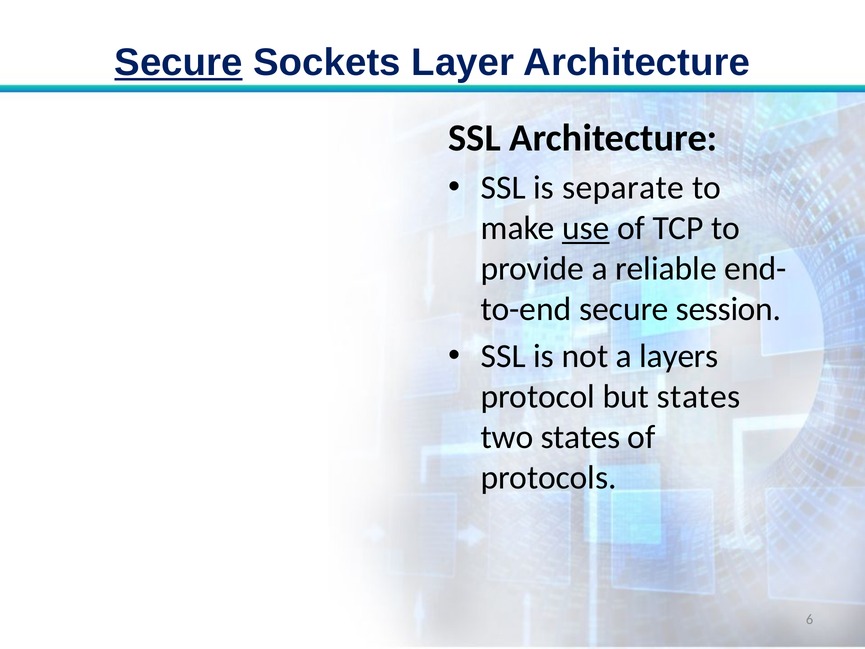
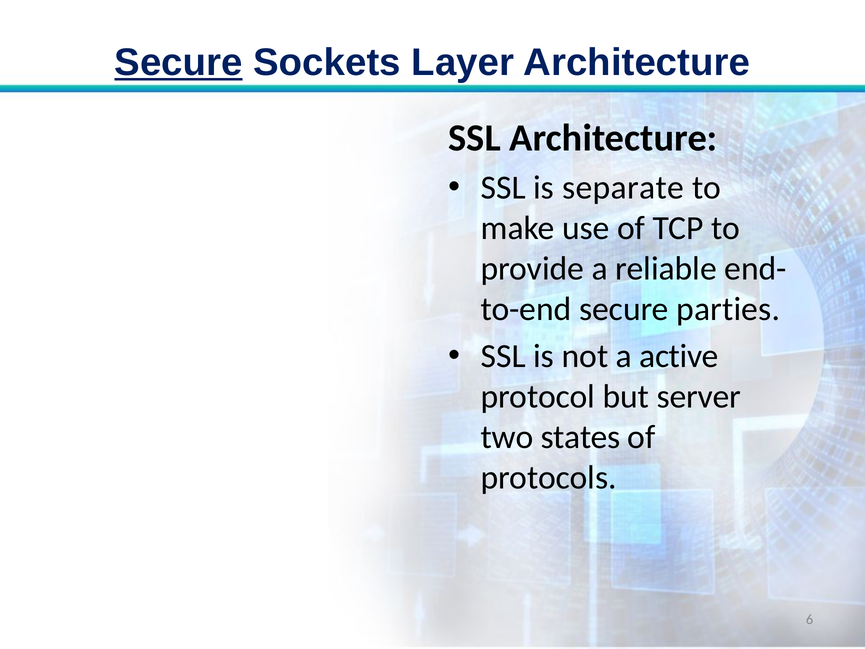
use underline: present -> none (586, 228)
session: session -> parties (728, 309)
layers: layers -> active (679, 356)
but states: states -> server (699, 397)
